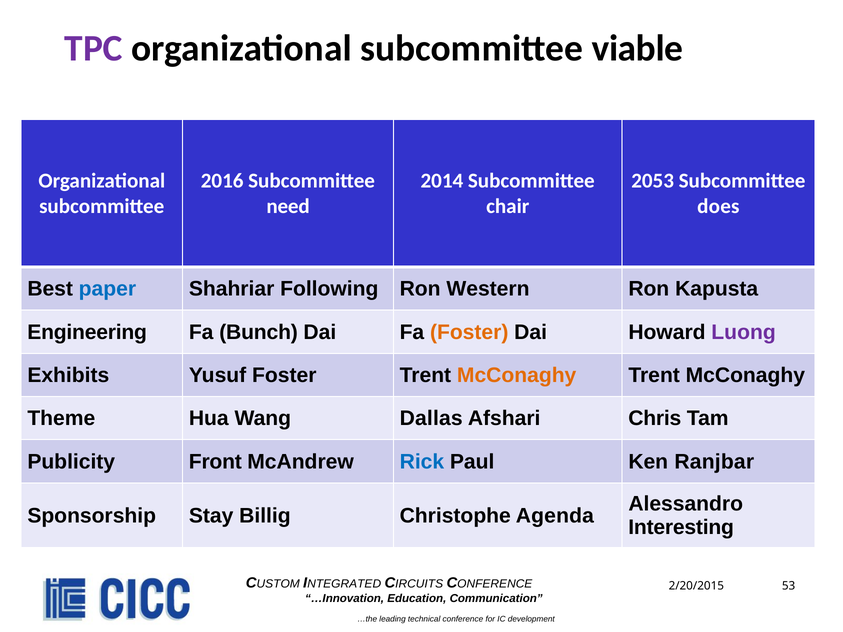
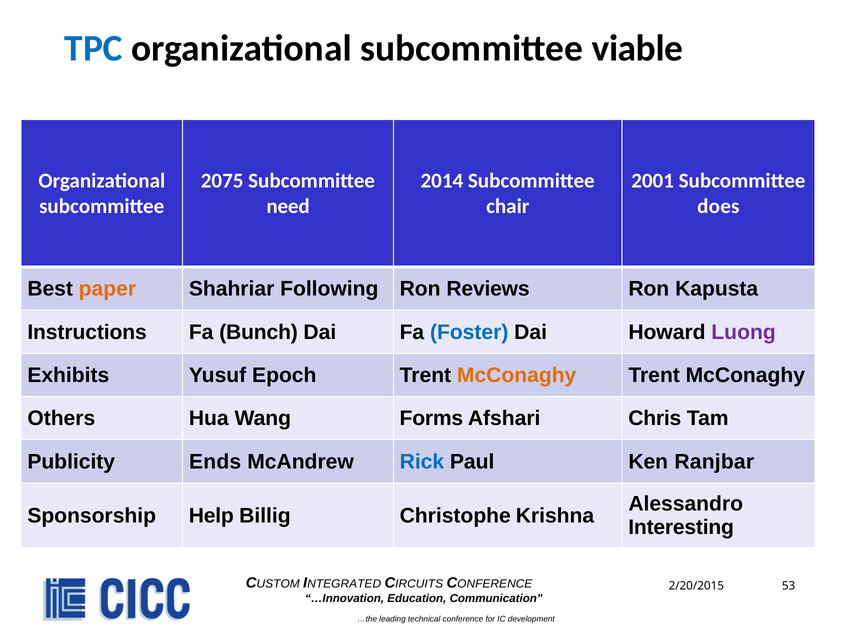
TPC colour: purple -> blue (94, 48)
2016: 2016 -> 2075 (222, 181)
2053: 2053 -> 2001 (653, 181)
paper colour: blue -> orange (107, 289)
Western: Western -> Reviews (488, 289)
Engineering: Engineering -> Instructions (87, 332)
Foster colour: orange -> blue (469, 332)
Yusuf Foster: Foster -> Epoch (284, 375)
Theme: Theme -> Others (61, 419)
Dallas: Dallas -> Forms (431, 419)
Front: Front -> Ends (215, 462)
Stay: Stay -> Help (211, 516)
Agenda: Agenda -> Krishna (555, 516)
